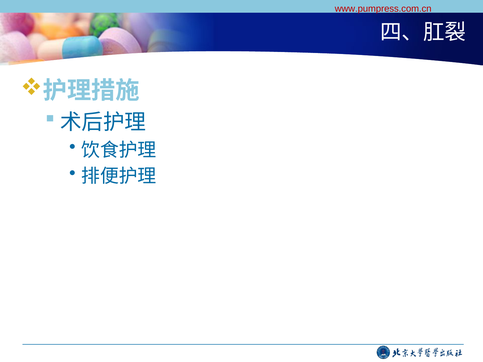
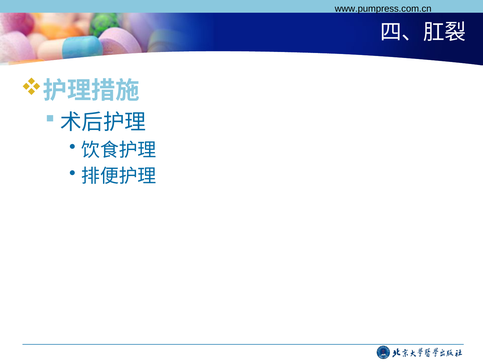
www.pumpress.com.cn colour: red -> black (383, 9)
